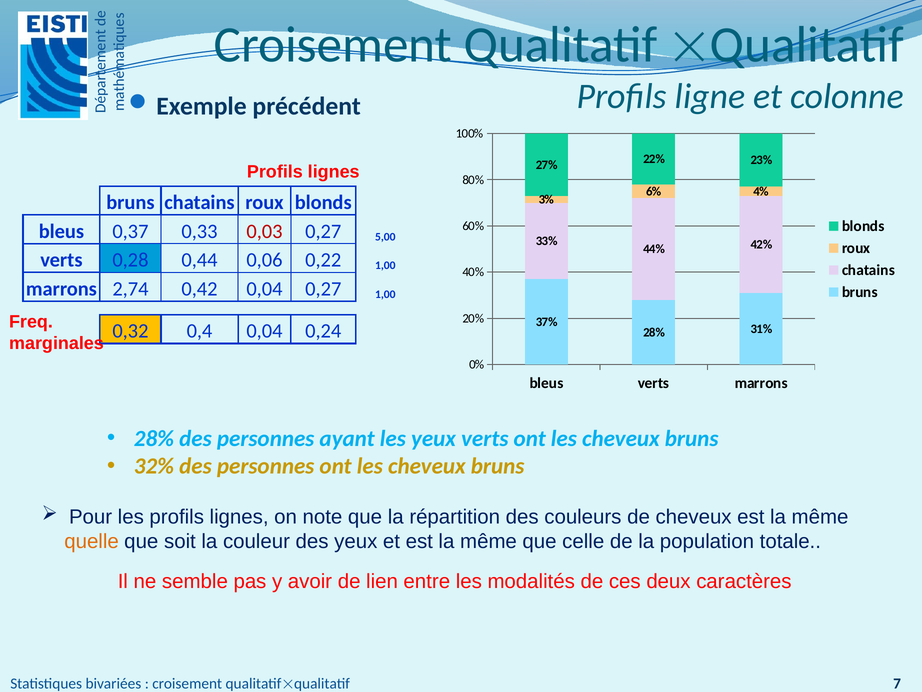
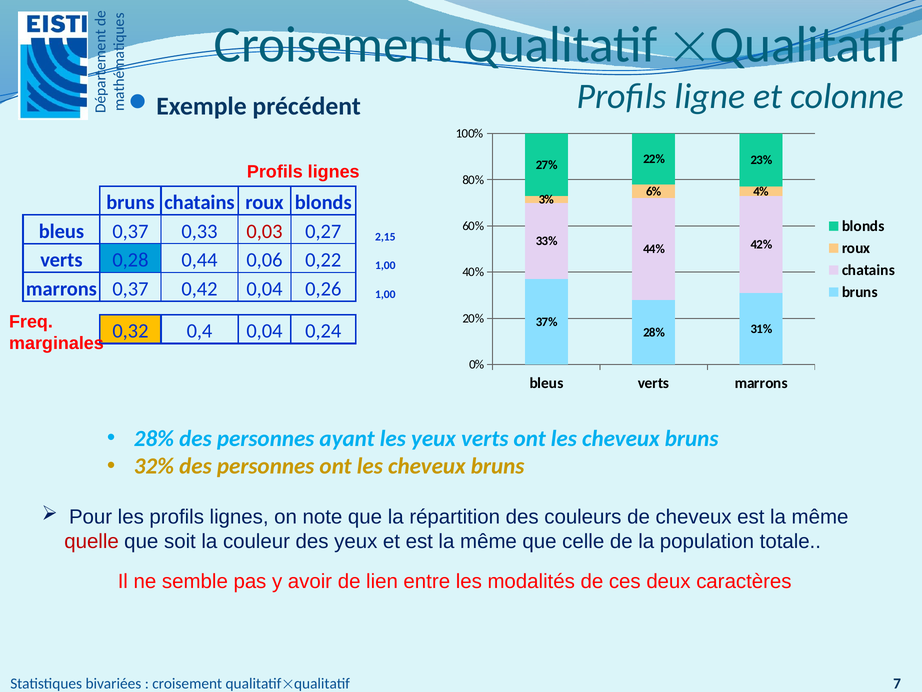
5,00: 5,00 -> 2,15 (385, 237)
marrons 2,74: 2,74 -> 0,37 (130, 289)
0,04 0,27: 0,27 -> 0,26 (323, 289)
quelle colour: orange -> red (92, 541)
